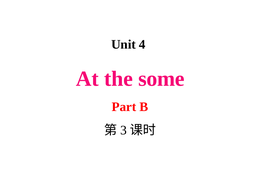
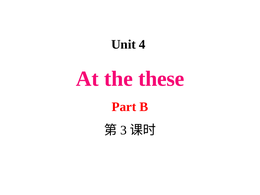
some: some -> these (161, 79)
